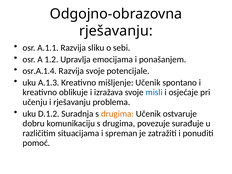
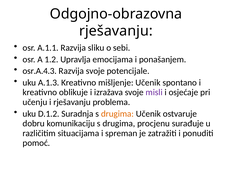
osr.A.1.4: osr.A.1.4 -> osr.A.4.3 (40, 71)
misli colour: blue -> purple (154, 92)
povezuje: povezuje -> procjenu (154, 123)
